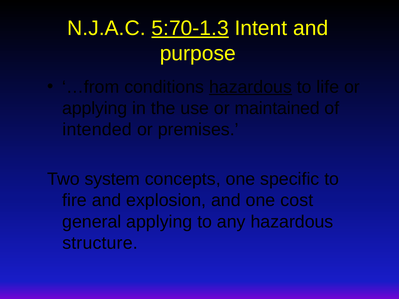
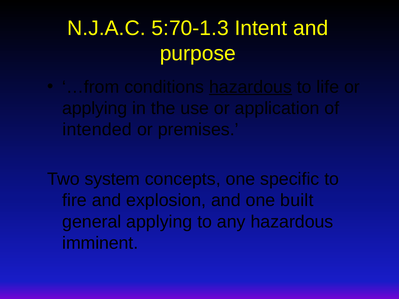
5:70-1.3 underline: present -> none (190, 28)
maintained: maintained -> application (277, 108)
cost: cost -> built (297, 201)
structure: structure -> imminent (100, 243)
